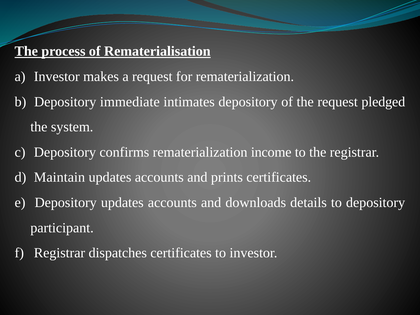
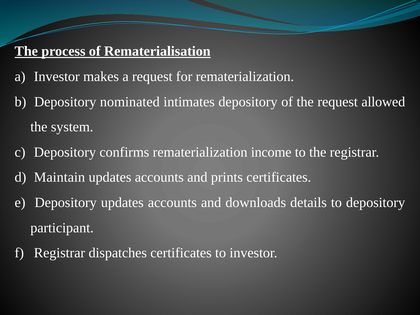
immediate: immediate -> nominated (130, 102)
pledged: pledged -> allowed (383, 102)
